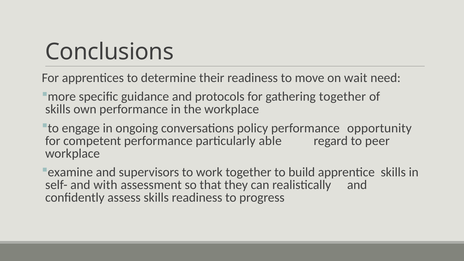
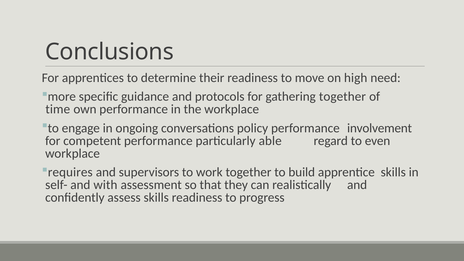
wait: wait -> high (356, 78)
skills: skills -> time (58, 109)
opportunity: opportunity -> involvement (380, 128)
peer: peer -> even (378, 141)
examine: examine -> requires (70, 172)
